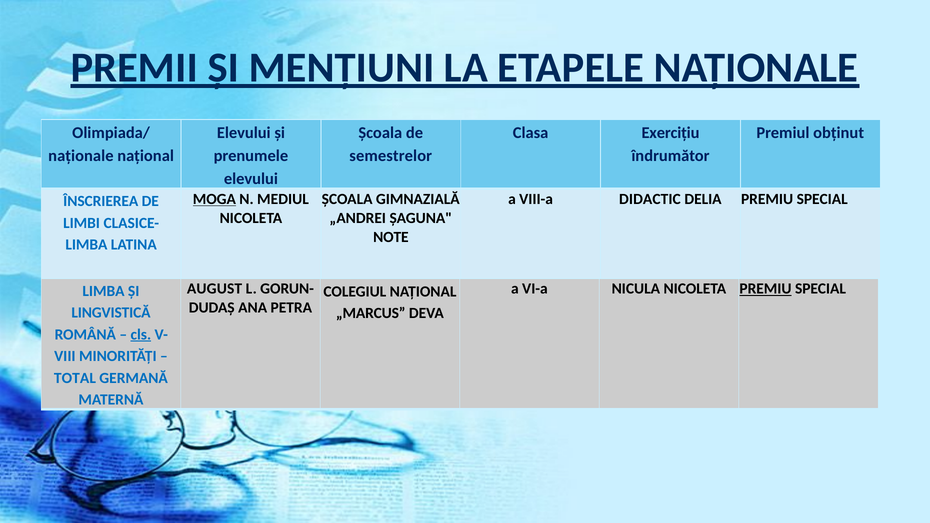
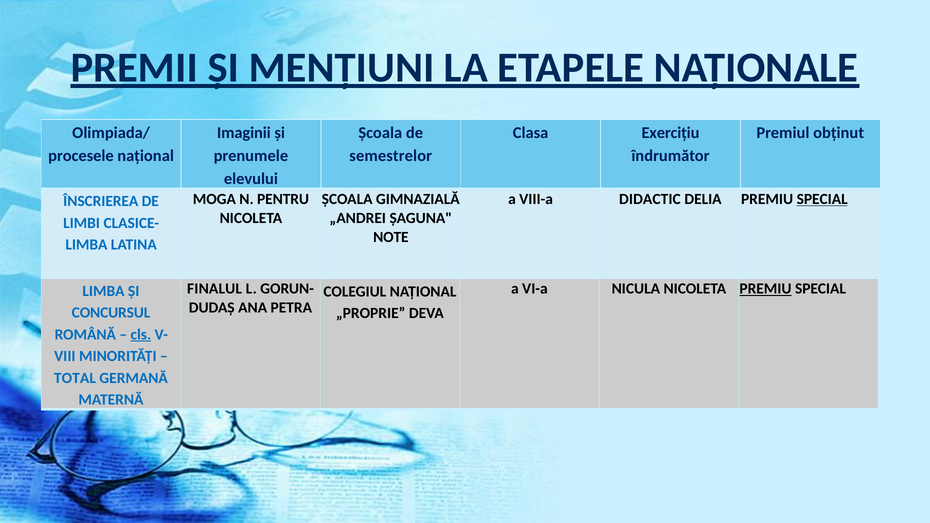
Elevului: Elevului -> Imaginii (244, 133)
naționale: naționale -> procesele (81, 156)
MOGA underline: present -> none (214, 199)
MEDIUL: MEDIUL -> PENTRU (283, 199)
SPECIAL underline: none -> present (822, 199)
AUGUST: AUGUST -> FINALUL (215, 289)
LINGVISTICĂ: LINGVISTICĂ -> CONCURSUL (111, 313)
„MARCUS: „MARCUS -> „PROPRIE (371, 313)
